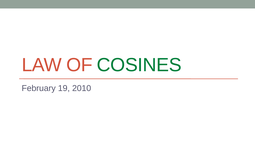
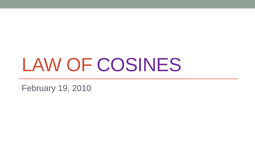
COSINES colour: green -> purple (139, 65)
